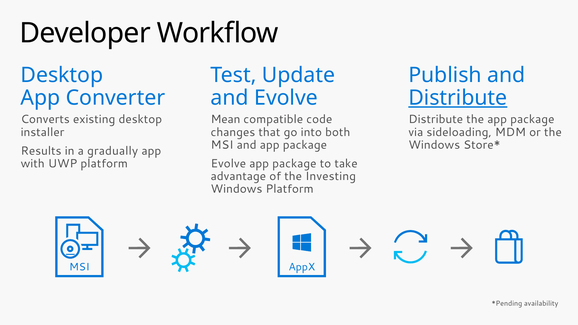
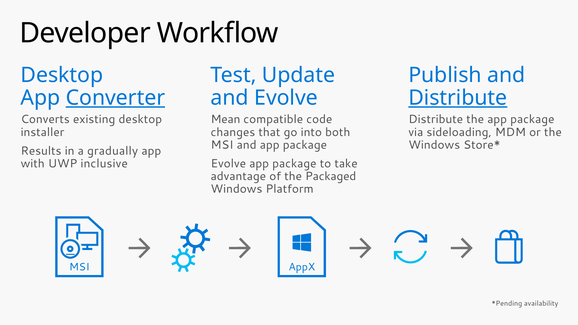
Converter underline: none -> present (115, 98)
UWP platform: platform -> inclusive (104, 164)
Investing: Investing -> Packaged (331, 176)
